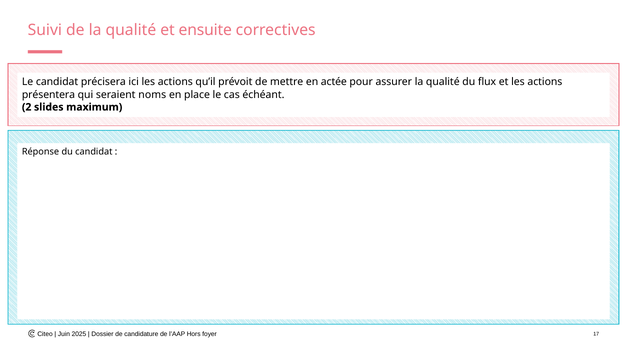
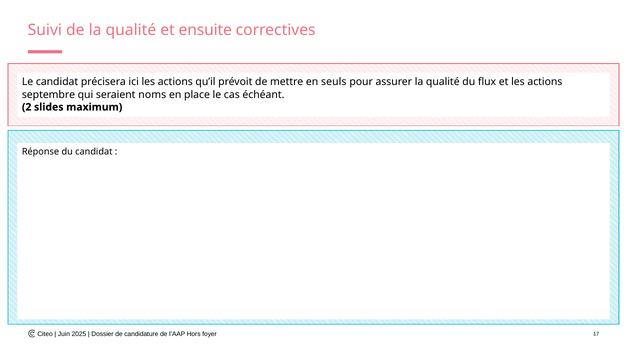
actée: actée -> seuls (334, 82)
présentera: présentera -> septembre (48, 94)
